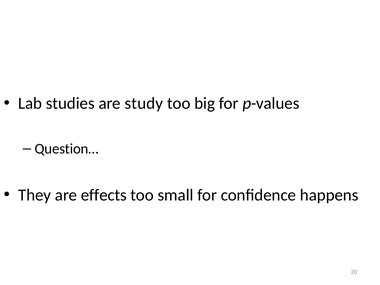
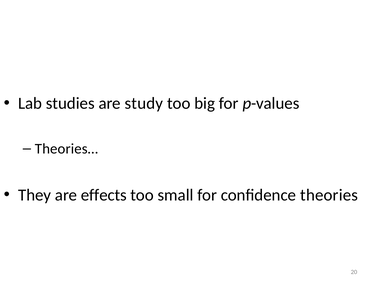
Question…: Question… -> Theories… (66, 149)
happens: happens -> theories (329, 195)
